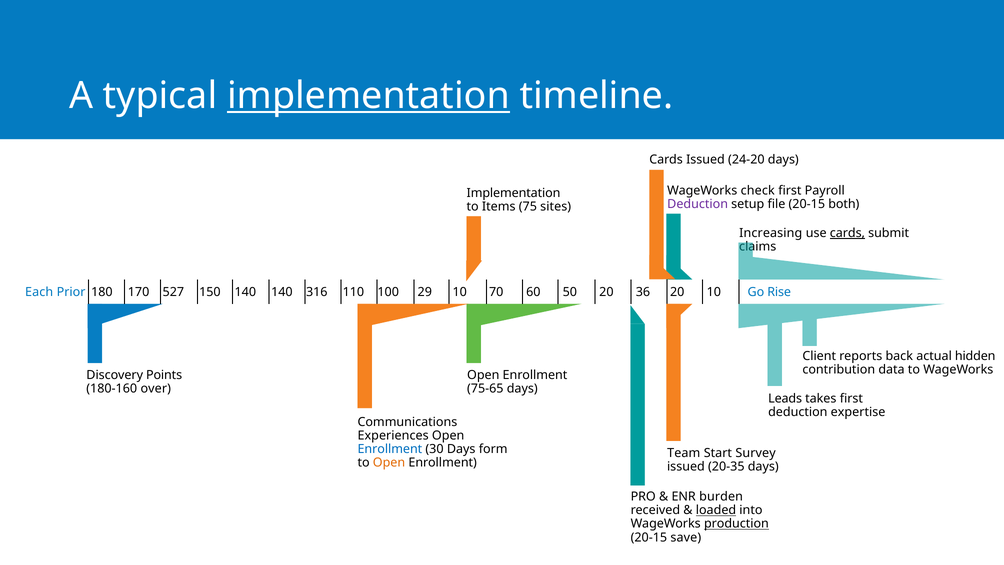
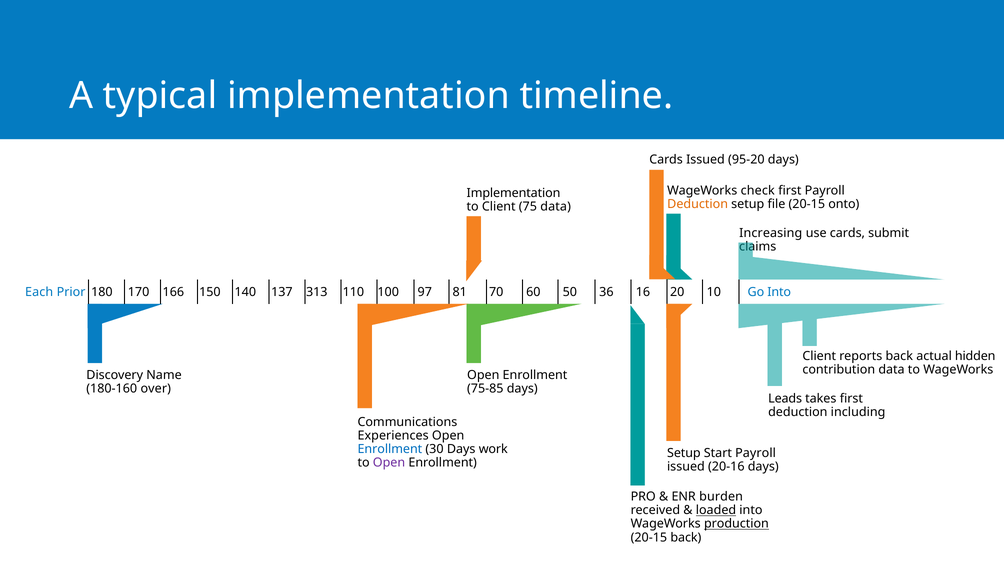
implementation underline: present -> none (368, 96)
24-20: 24-20 -> 95-20 (746, 159)
Deduction colour: purple -> orange (698, 204)
both: both -> onto (844, 204)
to Items: Items -> Client (499, 207)
75 sites: sites -> data (556, 207)
cards underline: present -> none (847, 233)
527: 527 -> 166 (173, 292)
150 140: 140 -> 137 (282, 292)
316: 316 -> 313 (317, 292)
29: 29 -> 97 (425, 292)
100 10: 10 -> 81 (460, 292)
60 20: 20 -> 36 (606, 292)
36: 36 -> 16 (643, 292)
Go Rise: Rise -> Into (779, 292)
Points: Points -> Name (164, 375)
75-65: 75-65 -> 75-85 (485, 388)
expertise: expertise -> including (858, 412)
form: form -> work (493, 449)
Team: Team -> Setup (684, 453)
Start Survey: Survey -> Payroll (756, 453)
Open colour: orange -> purple (389, 462)
20-35: 20-35 -> 20-16 (726, 467)
20-15 save: save -> back (686, 537)
